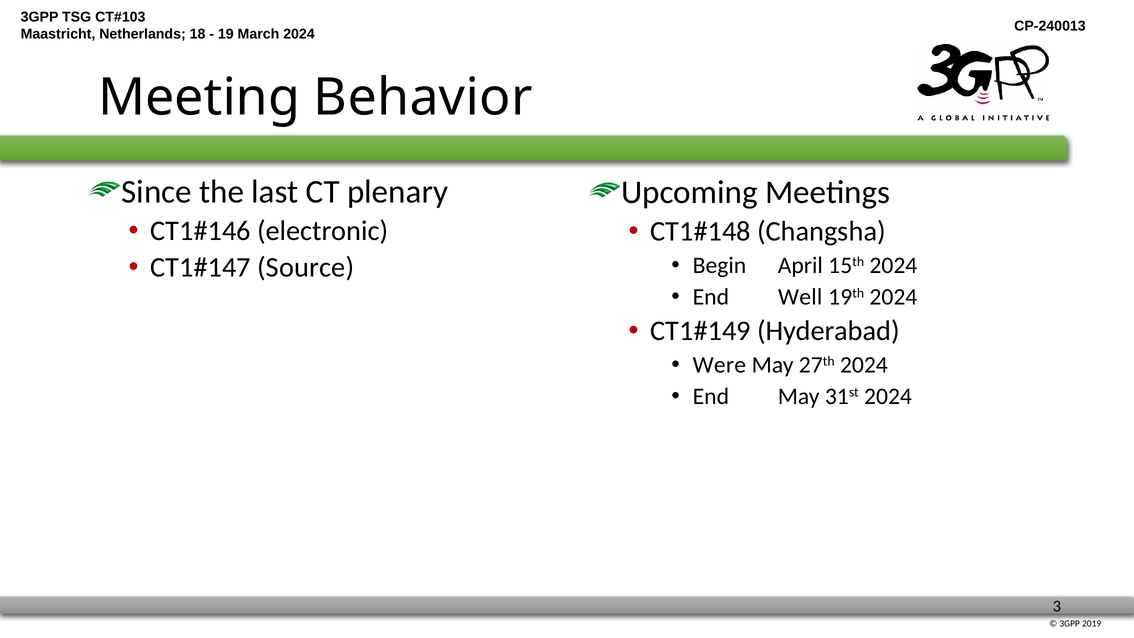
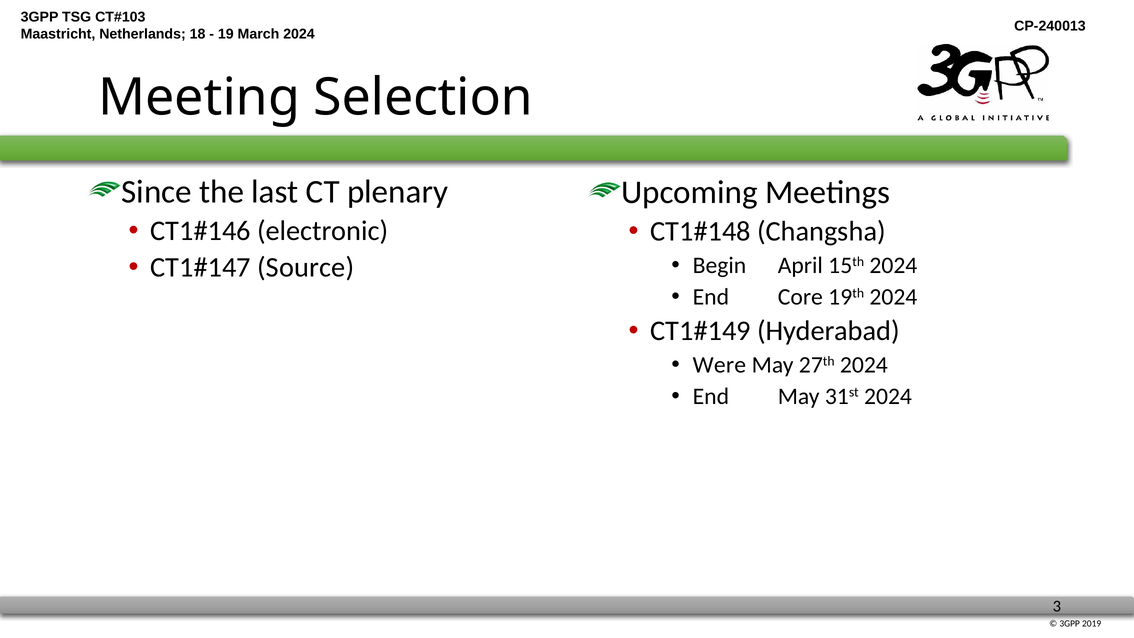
Behavior: Behavior -> Selection (423, 98)
Well: Well -> Core (800, 297)
